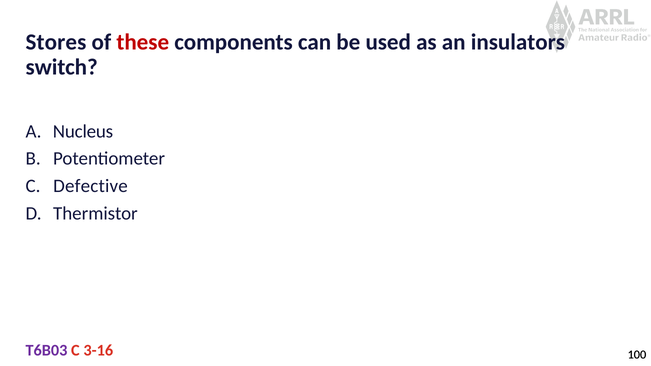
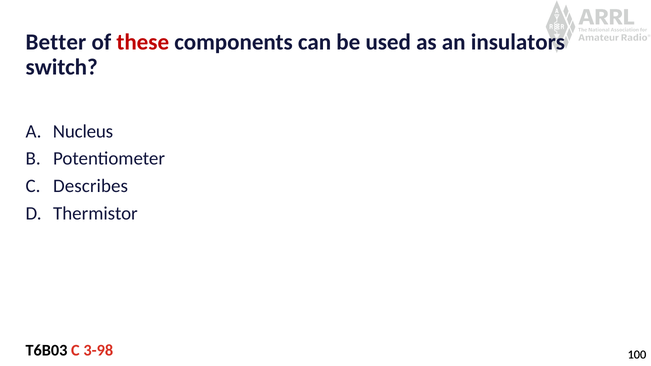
Stores: Stores -> Better (56, 42)
Defective: Defective -> Describes (91, 186)
T6B03 colour: purple -> black (46, 351)
3-16: 3-16 -> 3-98 (98, 351)
